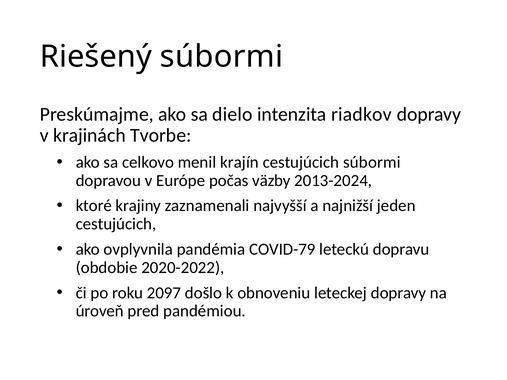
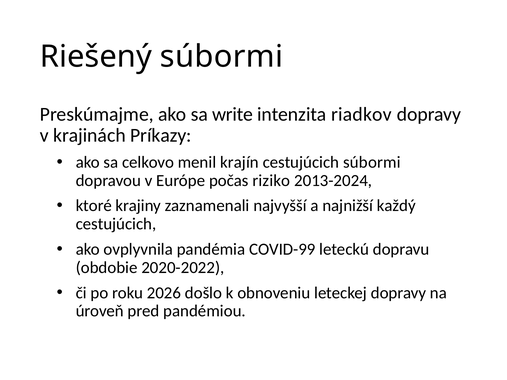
dielo: dielo -> write (233, 114)
Tvorbe: Tvorbe -> Príkazy (161, 136)
väzby: väzby -> riziko (271, 181)
jeden: jeden -> každý (396, 206)
COVID-79: COVID-79 -> COVID-99 (282, 249)
2097: 2097 -> 2026 (164, 293)
